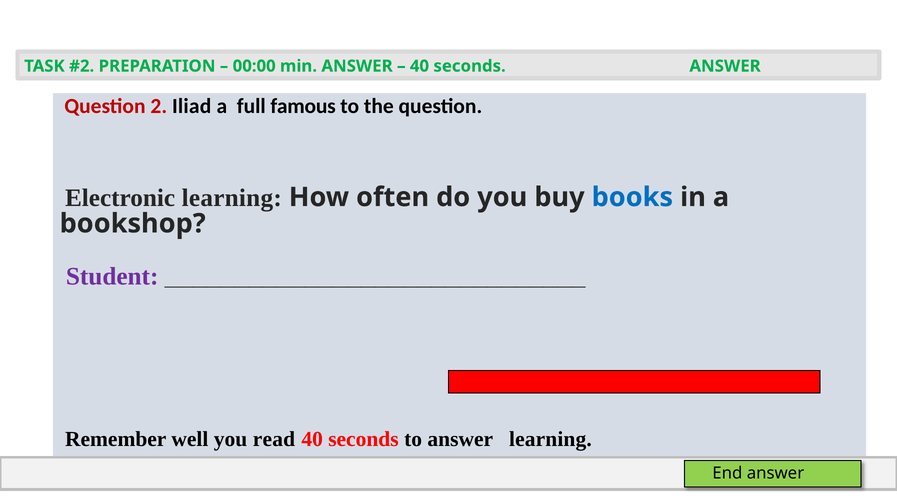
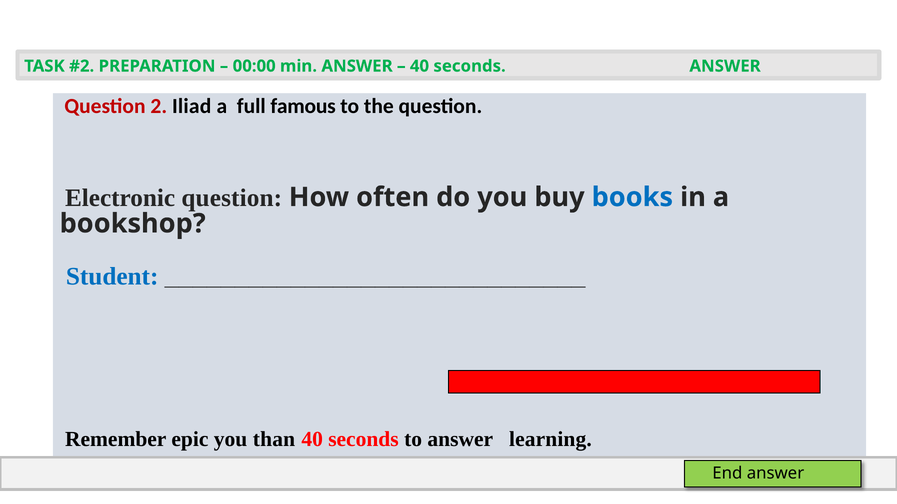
Electronic learning: learning -> question (232, 198)
Student colour: purple -> blue (112, 277)
well: well -> epic (190, 439)
read: read -> than (274, 439)
